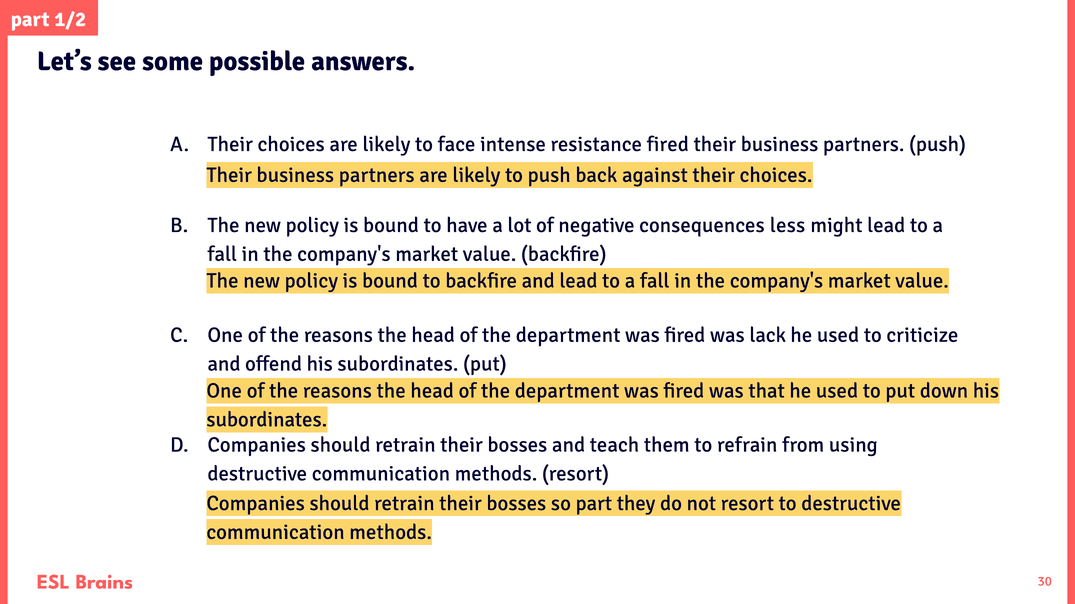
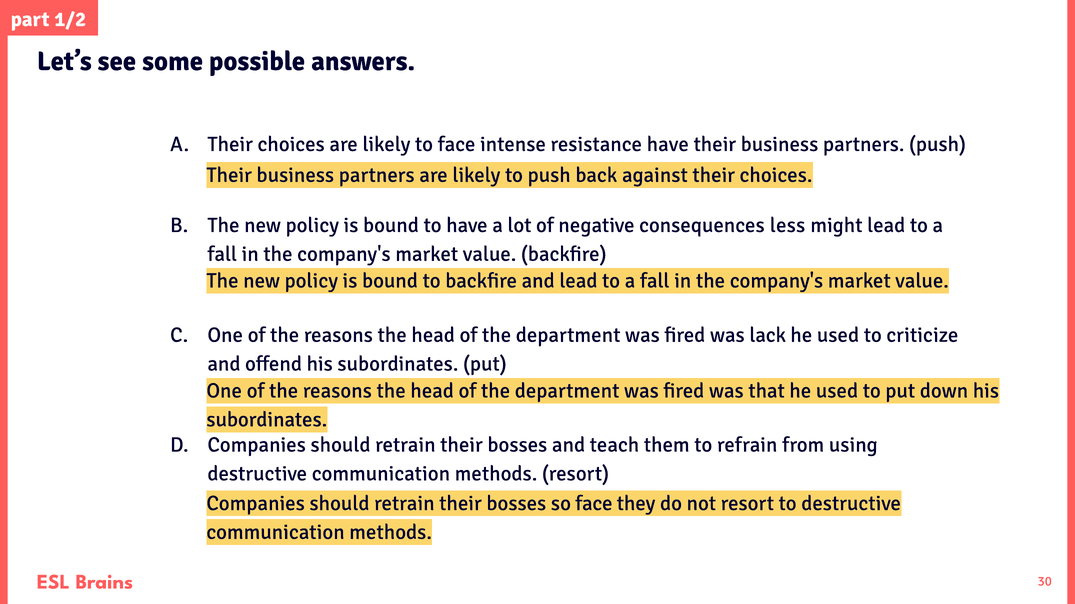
resistance fired: fired -> have (668, 144)
so part: part -> face (594, 504)
